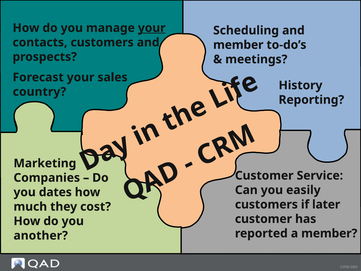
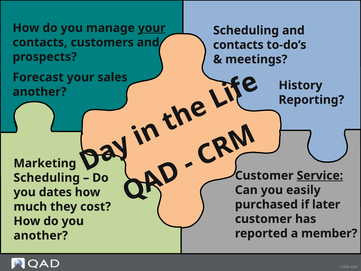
member: member -> contacts (238, 45)
country: country -> another (40, 92)
Service underline: none -> present (320, 175)
Companies: Companies -> Scheduling (47, 178)
customers: customers -> purchased (266, 204)
